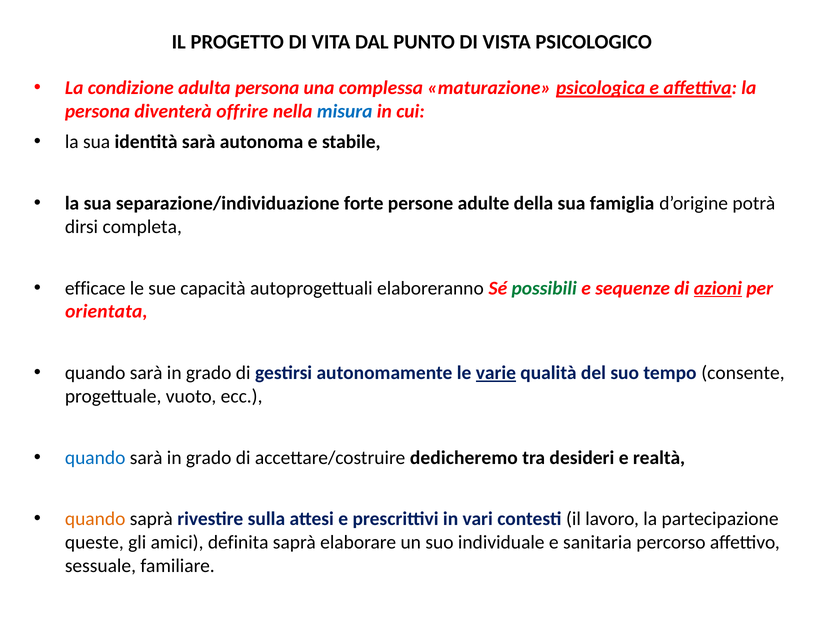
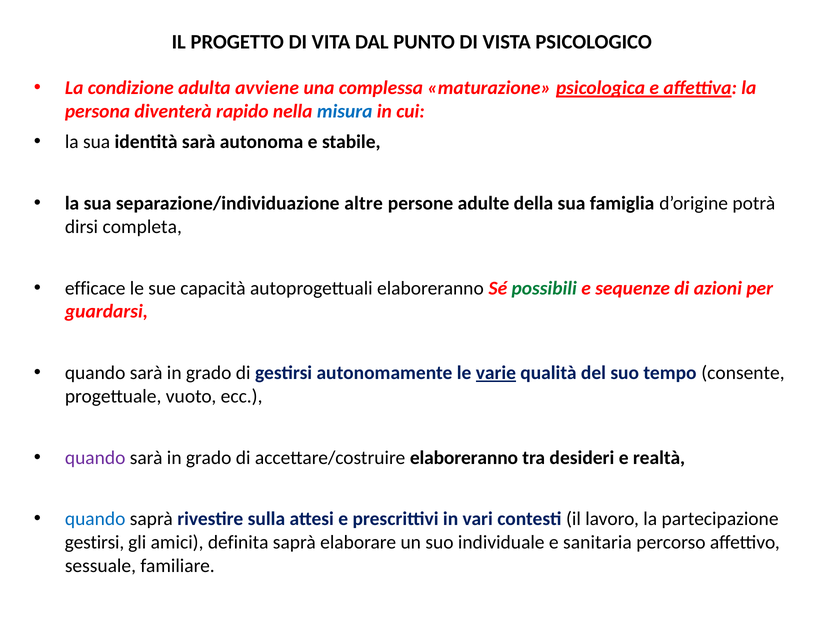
adulta persona: persona -> avviene (267, 88)
offrire: offrire -> rapido (242, 111)
forte: forte -> altre (364, 203)
azioni underline: present -> none (718, 288)
orientata: orientata -> guardarsi (106, 311)
quando colour: blue -> purple (95, 458)
accettare/costruire dedicheremo: dedicheremo -> elaboreranno (464, 458)
quando colour: orange -> blue (95, 519)
queste: queste -> gestirsi (94, 542)
